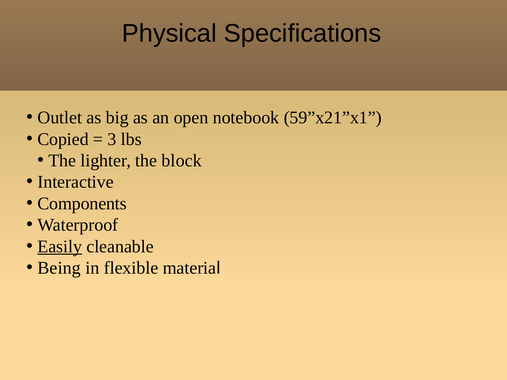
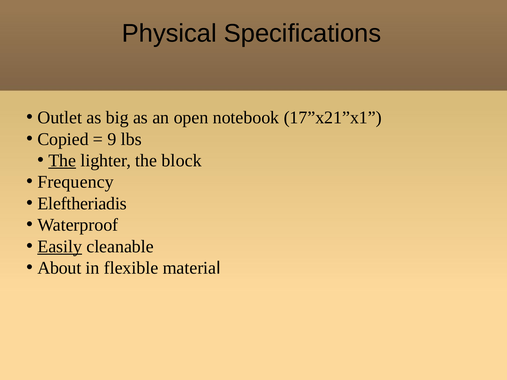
59”x21”x1: 59”x21”x1 -> 17”x21”x1 (333, 118)
3: 3 -> 9 (112, 139)
The underline: none -> present (62, 161)
Interactive: Interactive -> Frequency (76, 182)
Components: Components -> Eleftheriadis (82, 204)
Being: Being -> About (59, 268)
